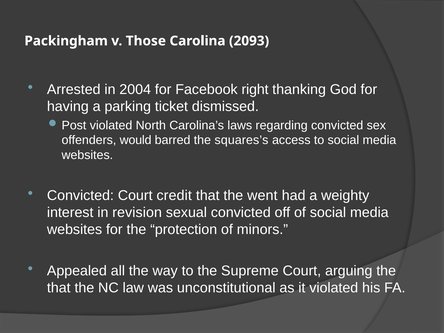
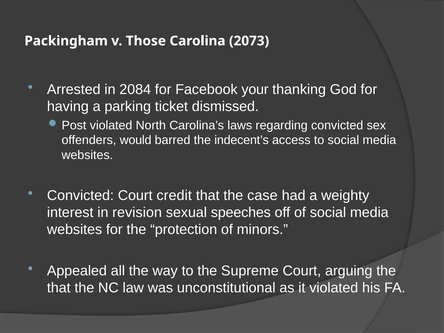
2093: 2093 -> 2073 (249, 41)
2004: 2004 -> 2084 (135, 89)
right: right -> your (255, 89)
squares’s: squares’s -> indecent’s (242, 140)
went: went -> case (262, 195)
sexual convicted: convicted -> speeches (241, 212)
